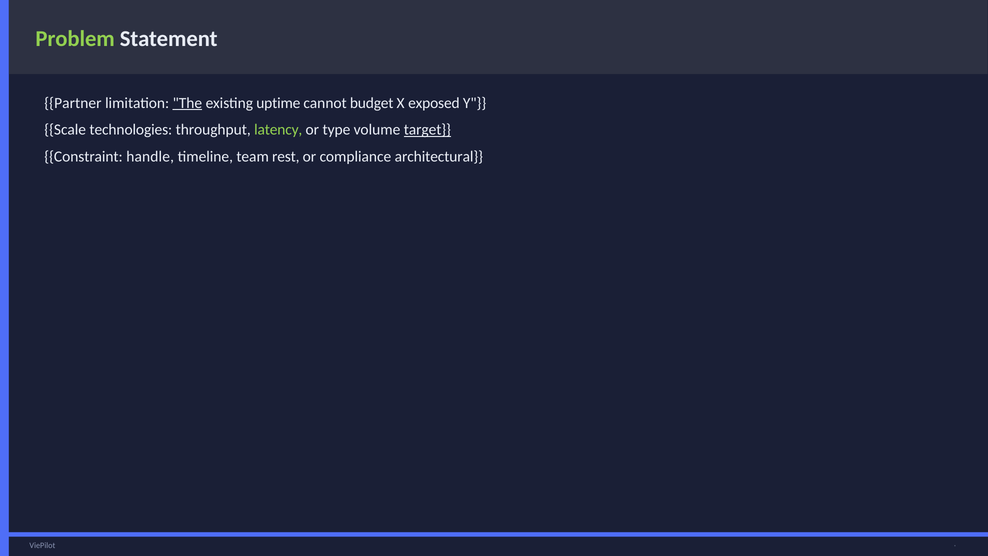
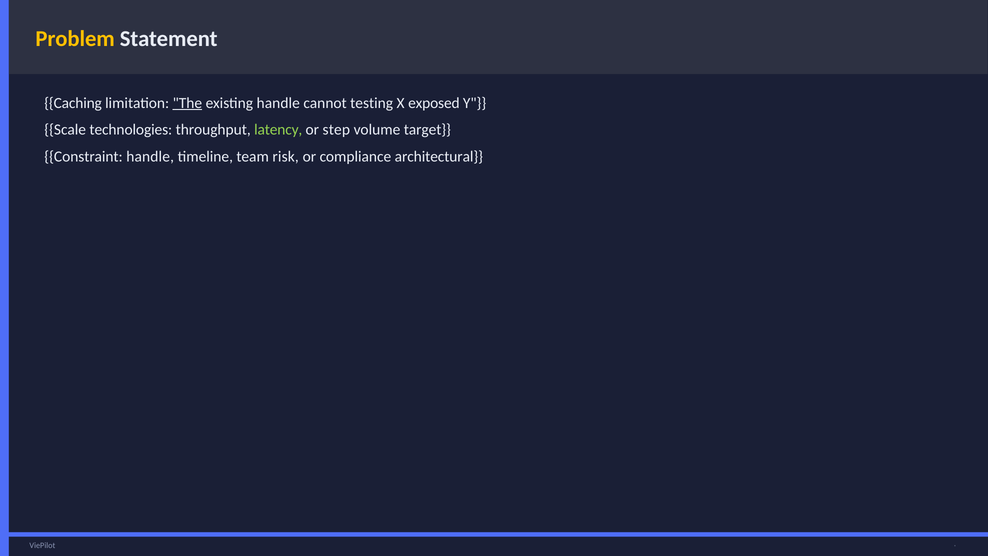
Problem colour: light green -> yellow (75, 39)
Partner: Partner -> Caching (73, 103)
existing uptime: uptime -> handle (278, 103)
budget: budget -> testing (372, 103)
type: type -> step (336, 130)
target underline: present -> none (427, 130)
rest: rest -> risk (286, 156)
